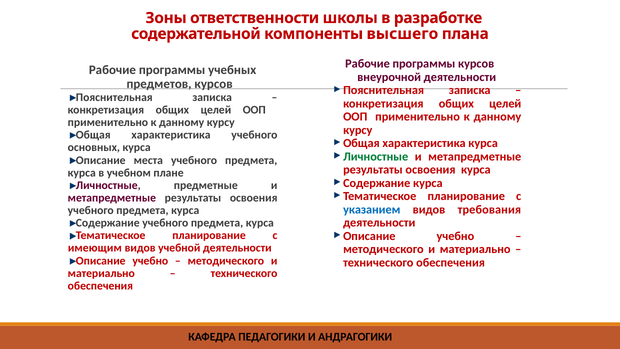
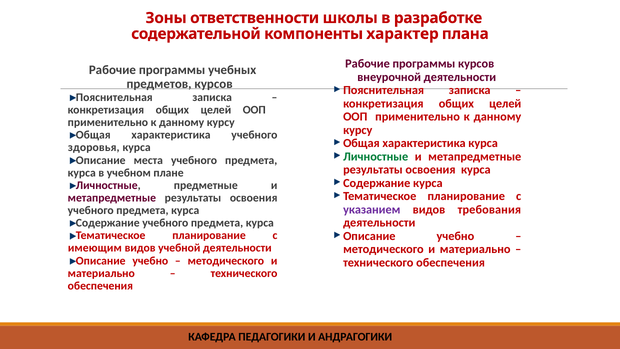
высшего: высшего -> характер (403, 34)
основных: основных -> здоровья (94, 148)
указанием colour: blue -> purple (372, 209)
